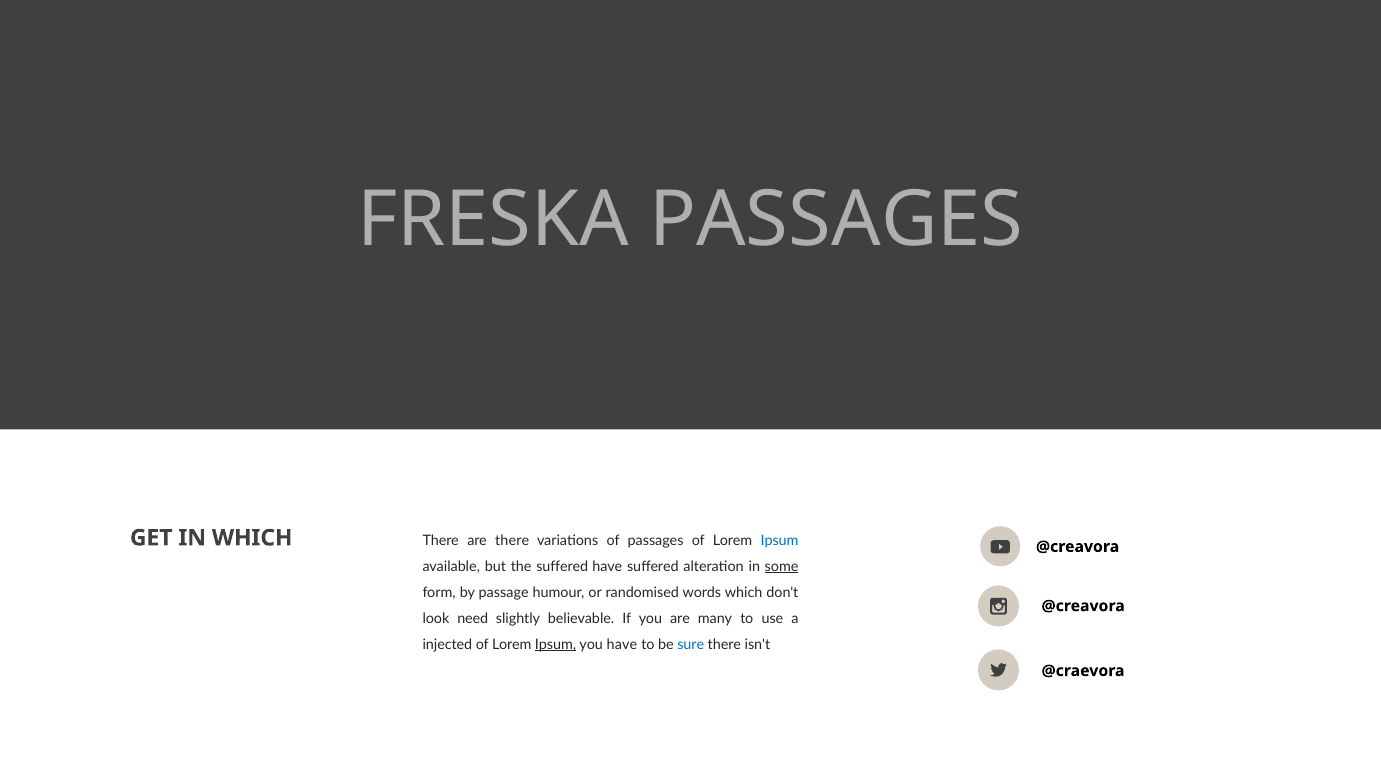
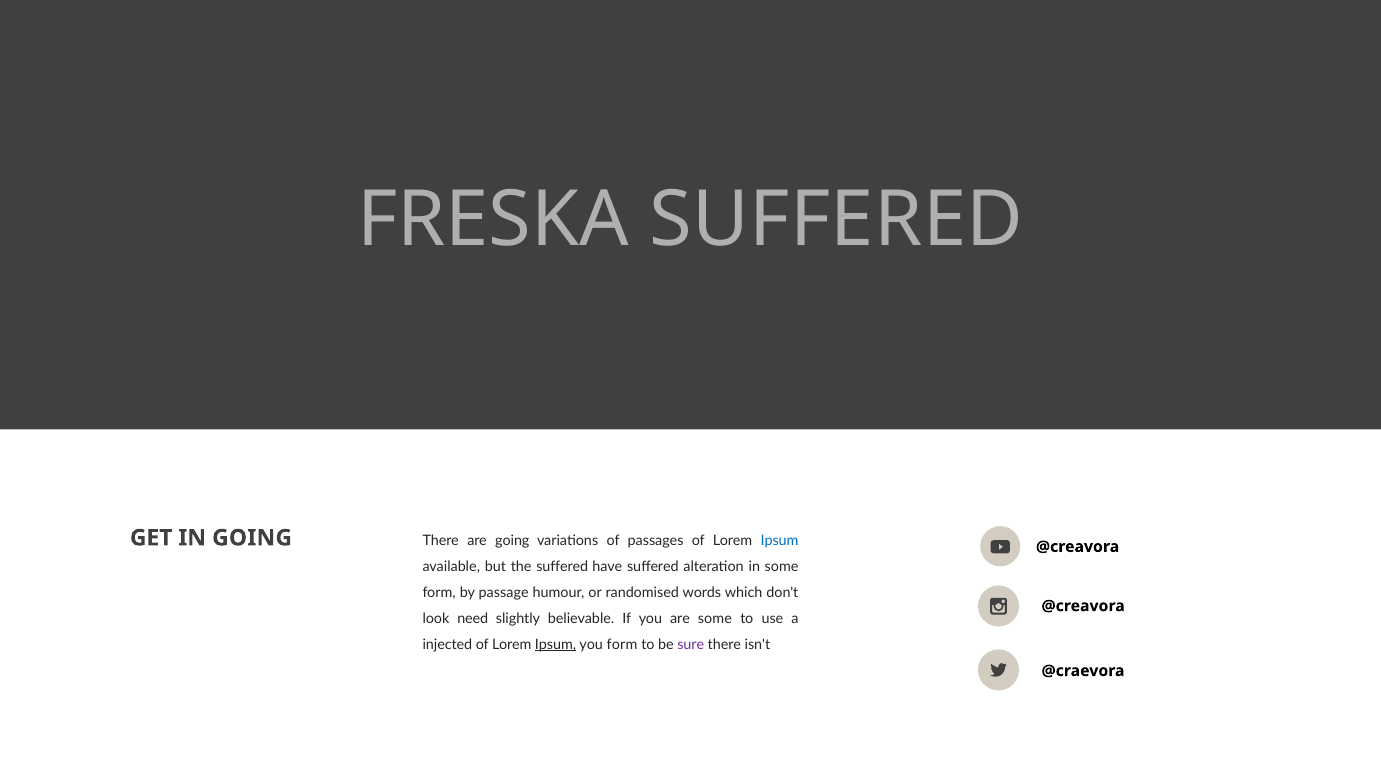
FRESKA PASSAGES: PASSAGES -> SUFFERED (836, 220)
IN WHICH: WHICH -> GOING (252, 538)
are there: there -> going (512, 541)
some underline: present -> none (782, 566)
are many: many -> some (715, 618)
you have: have -> form (622, 644)
sure colour: blue -> purple (691, 644)
